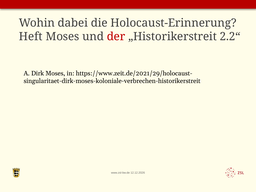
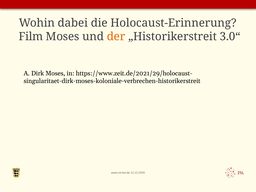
Heft: Heft -> Film (31, 37)
der colour: red -> orange (116, 37)
2.2“: 2.2“ -> 3.0“ (230, 37)
